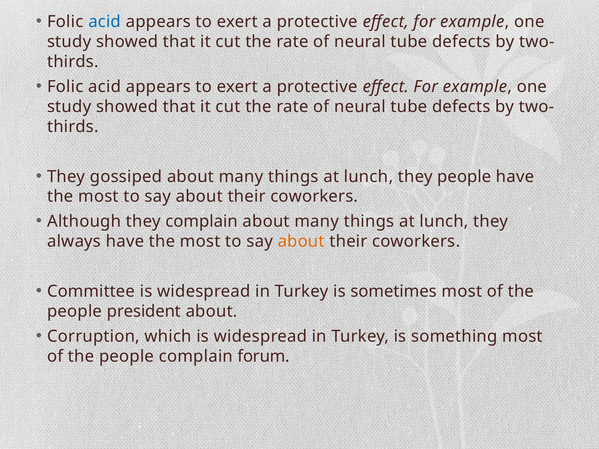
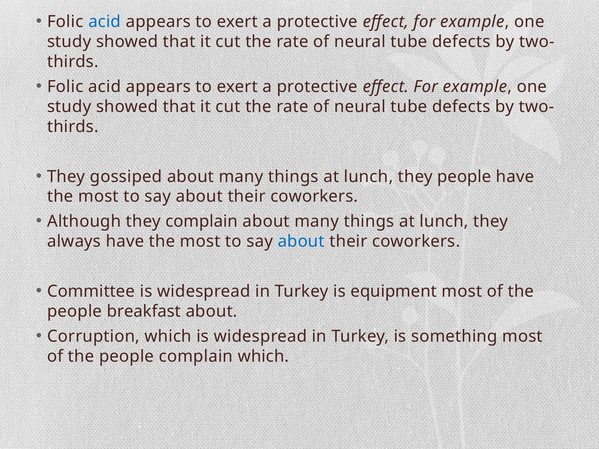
about colour: orange -> blue (301, 242)
sometimes: sometimes -> equipment (394, 291)
president: president -> breakfast (144, 311)
complain forum: forum -> which (263, 356)
